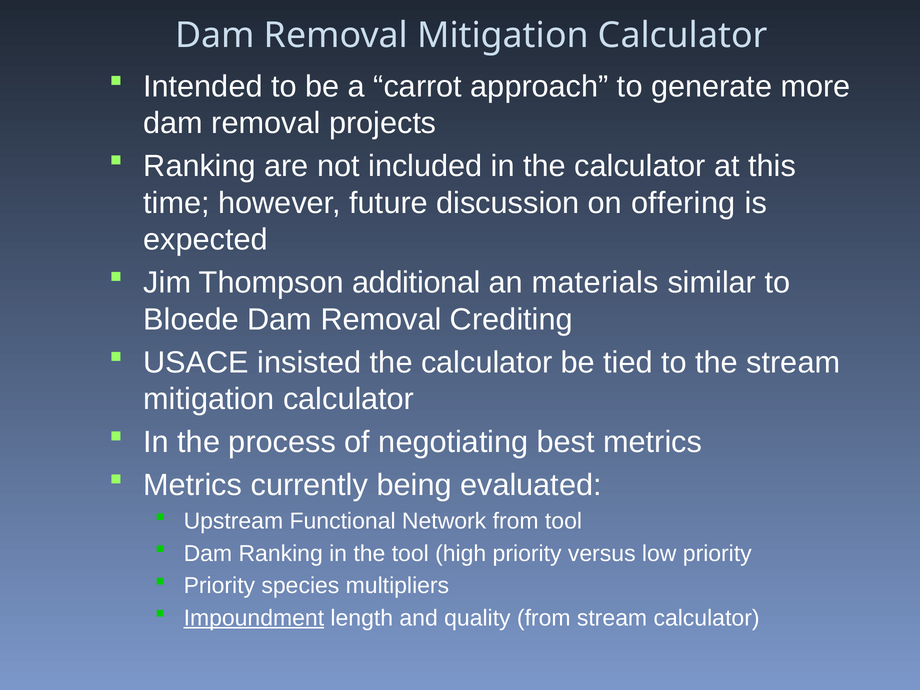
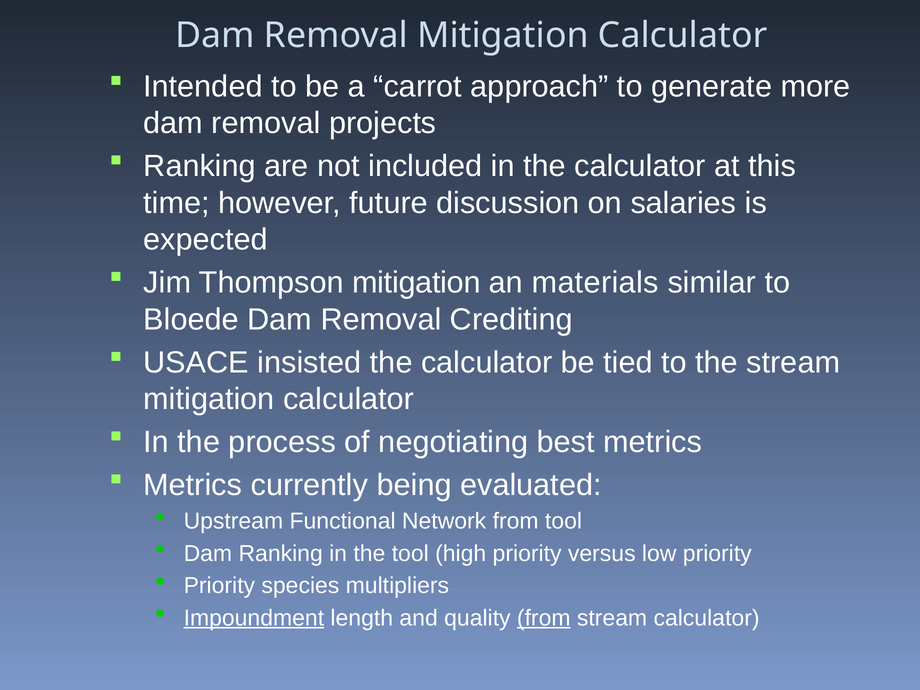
offering: offering -> salaries (683, 203)
Thompson additional: additional -> mitigation (416, 283)
from underline: none -> present (544, 618)
